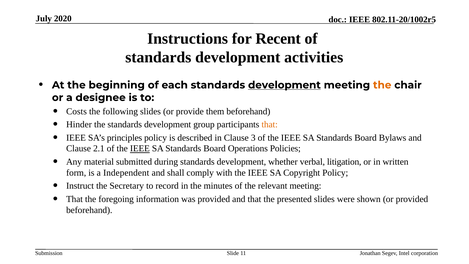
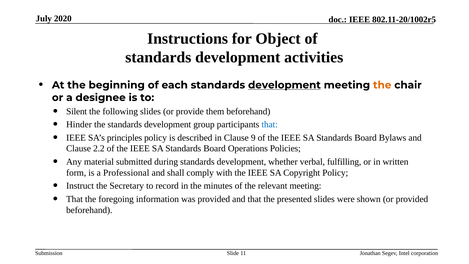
Recent: Recent -> Object (278, 39)
Costs: Costs -> Silent (77, 111)
that colour: orange -> blue (270, 124)
3: 3 -> 9 (253, 138)
2.1: 2.1 -> 2.2 (99, 149)
IEEE underline: present -> none (140, 149)
litigation: litigation -> fulfilling (344, 162)
Independent: Independent -> Professional (126, 173)
